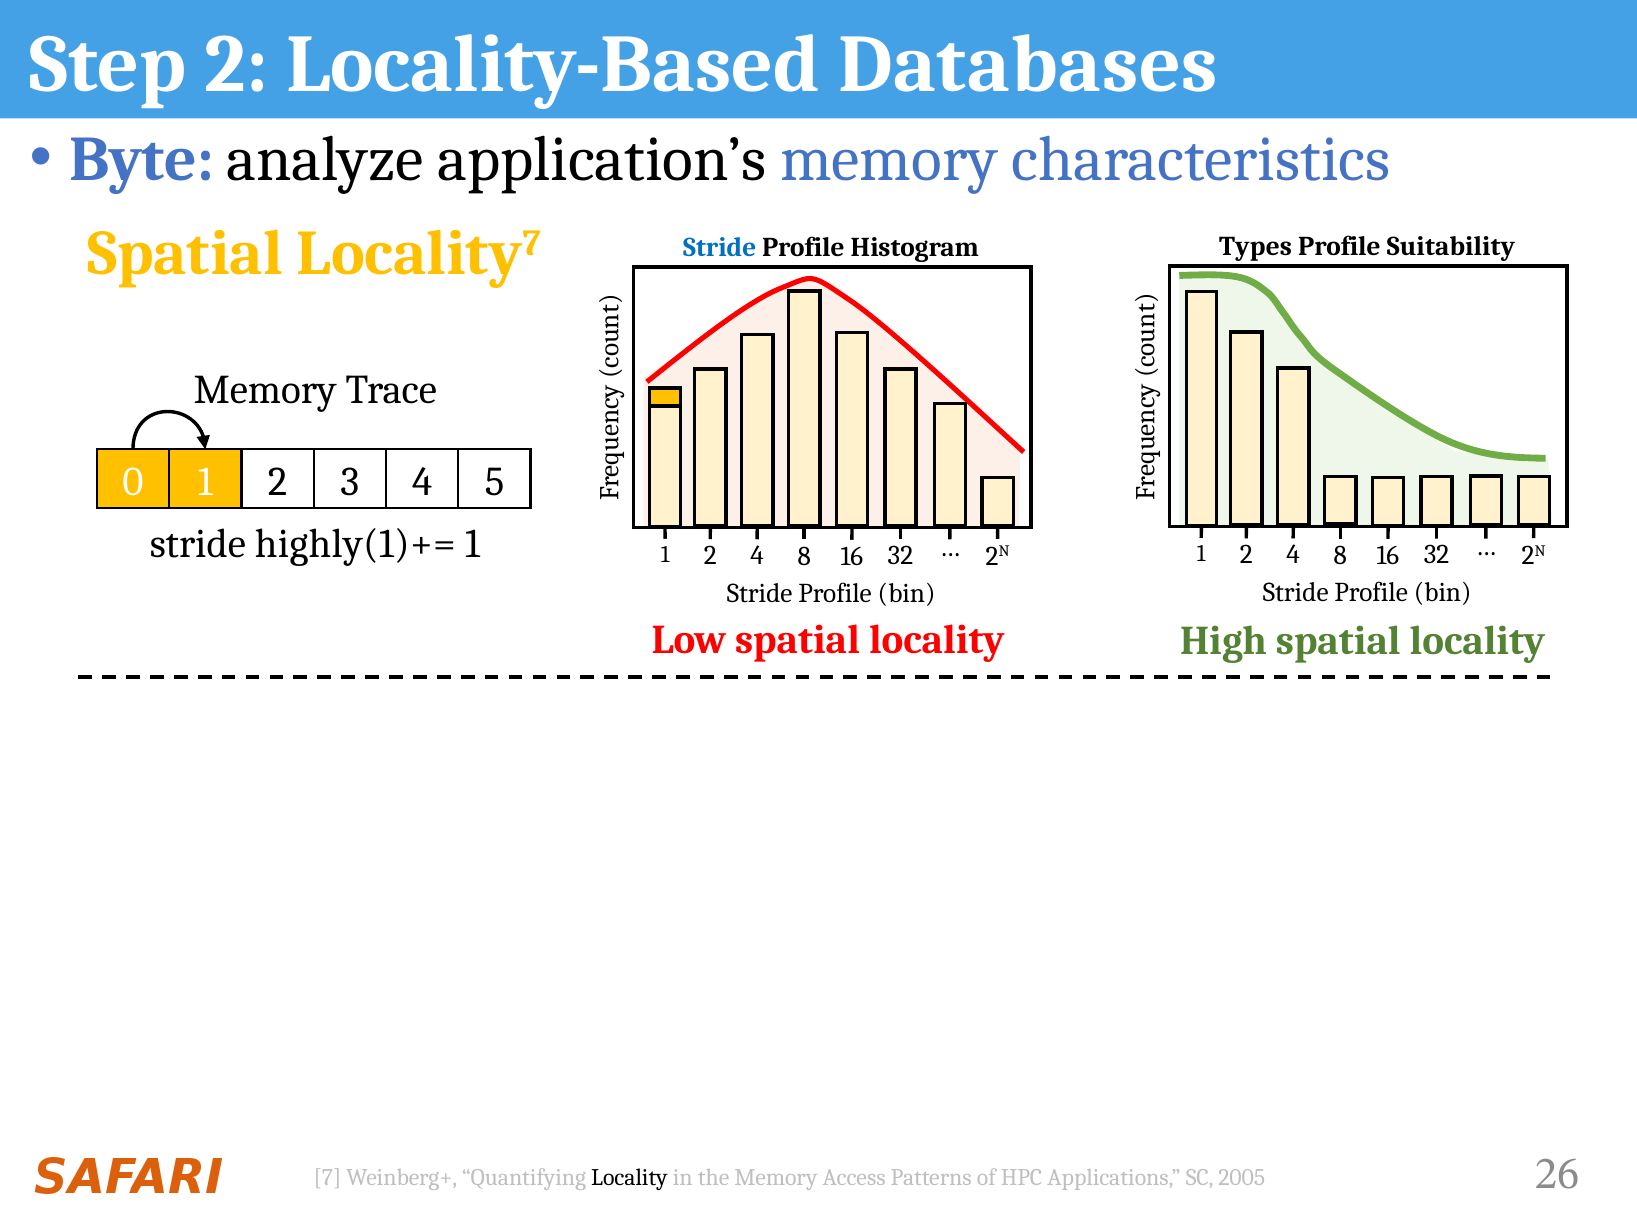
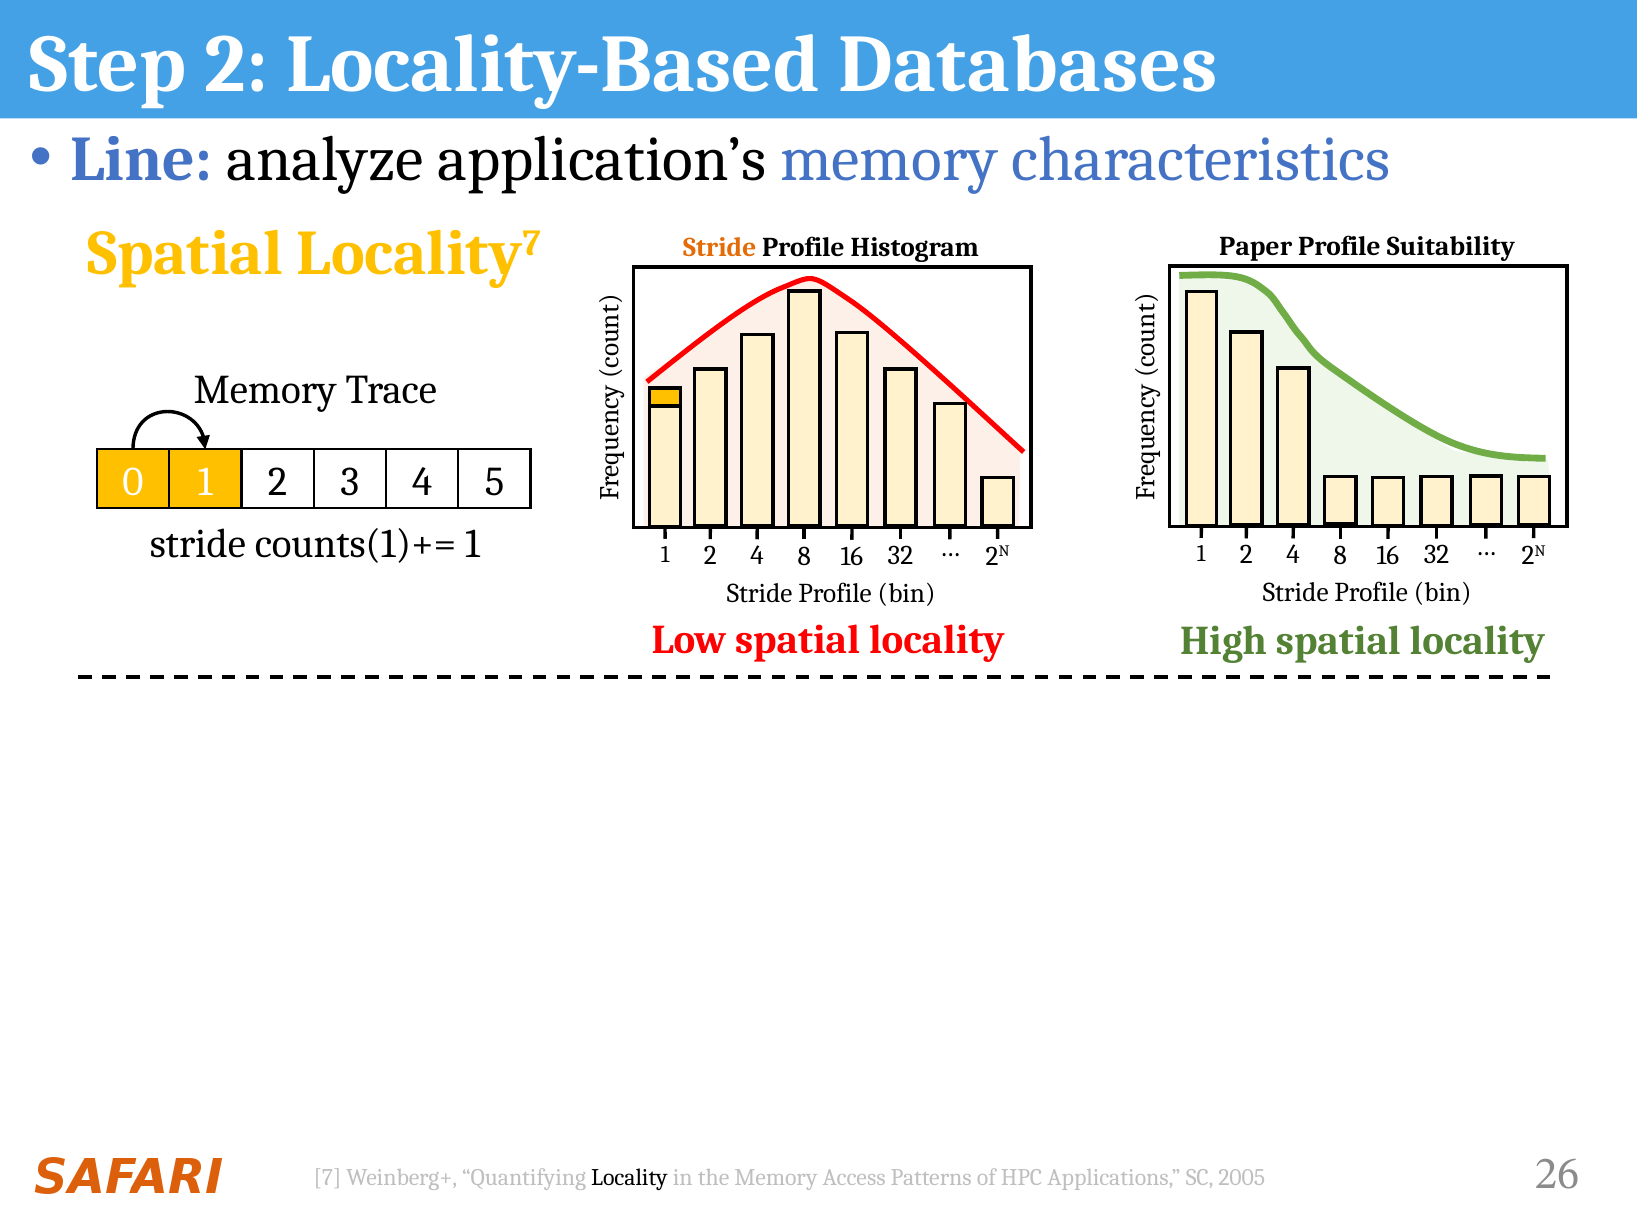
Byte: Byte -> Line (142, 159)
Types: Types -> Paper (1256, 246)
Stride colour: blue -> orange (720, 247)
highly(1)+=: highly(1)+= -> counts(1)+= (356, 544)
